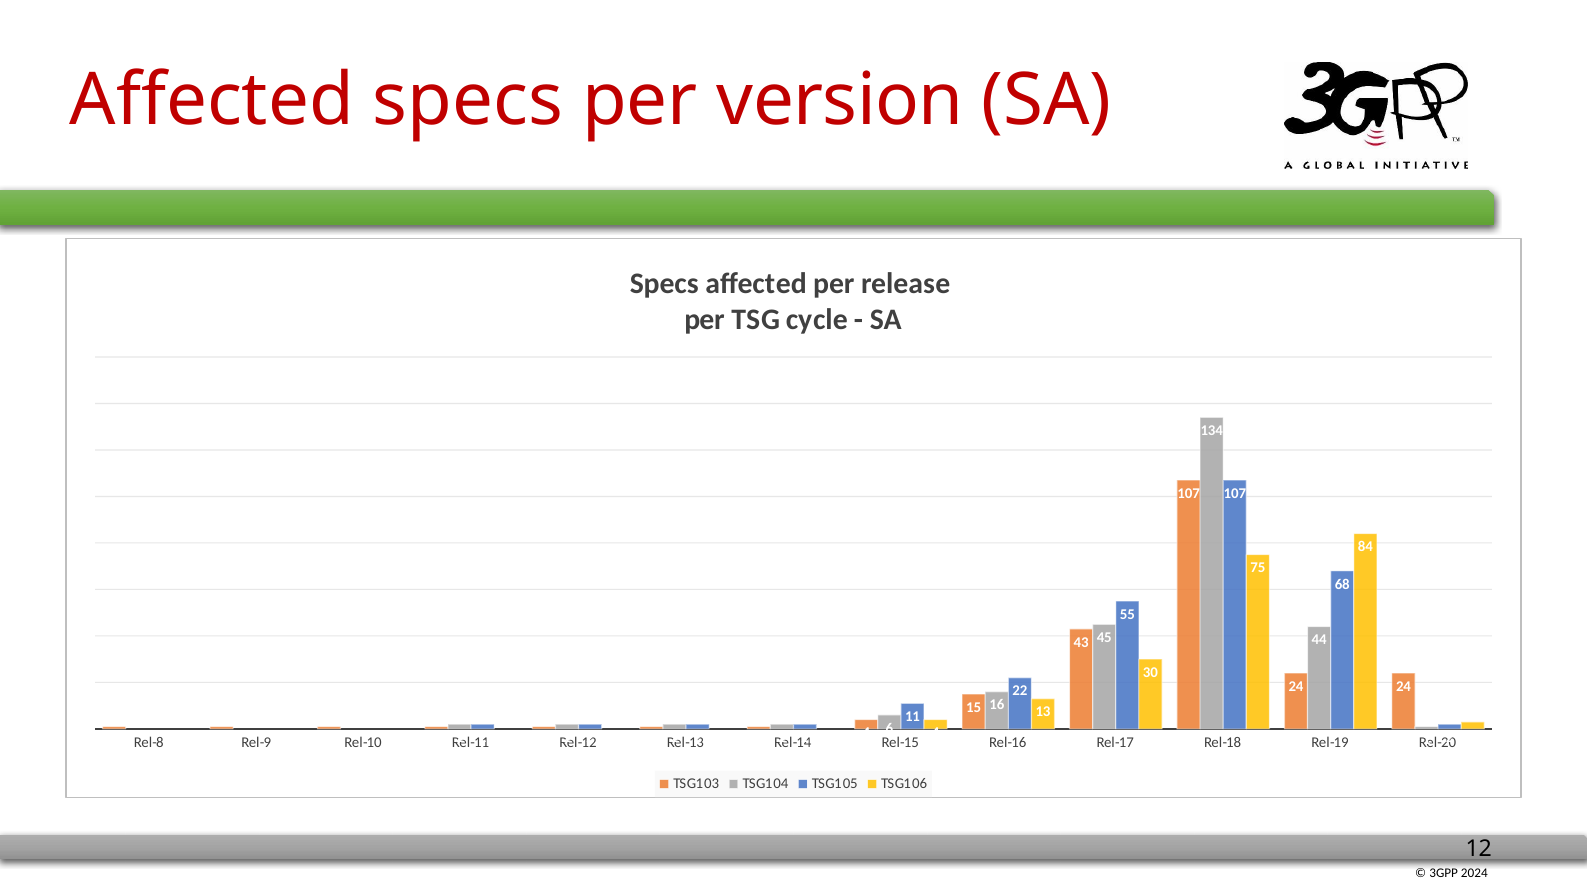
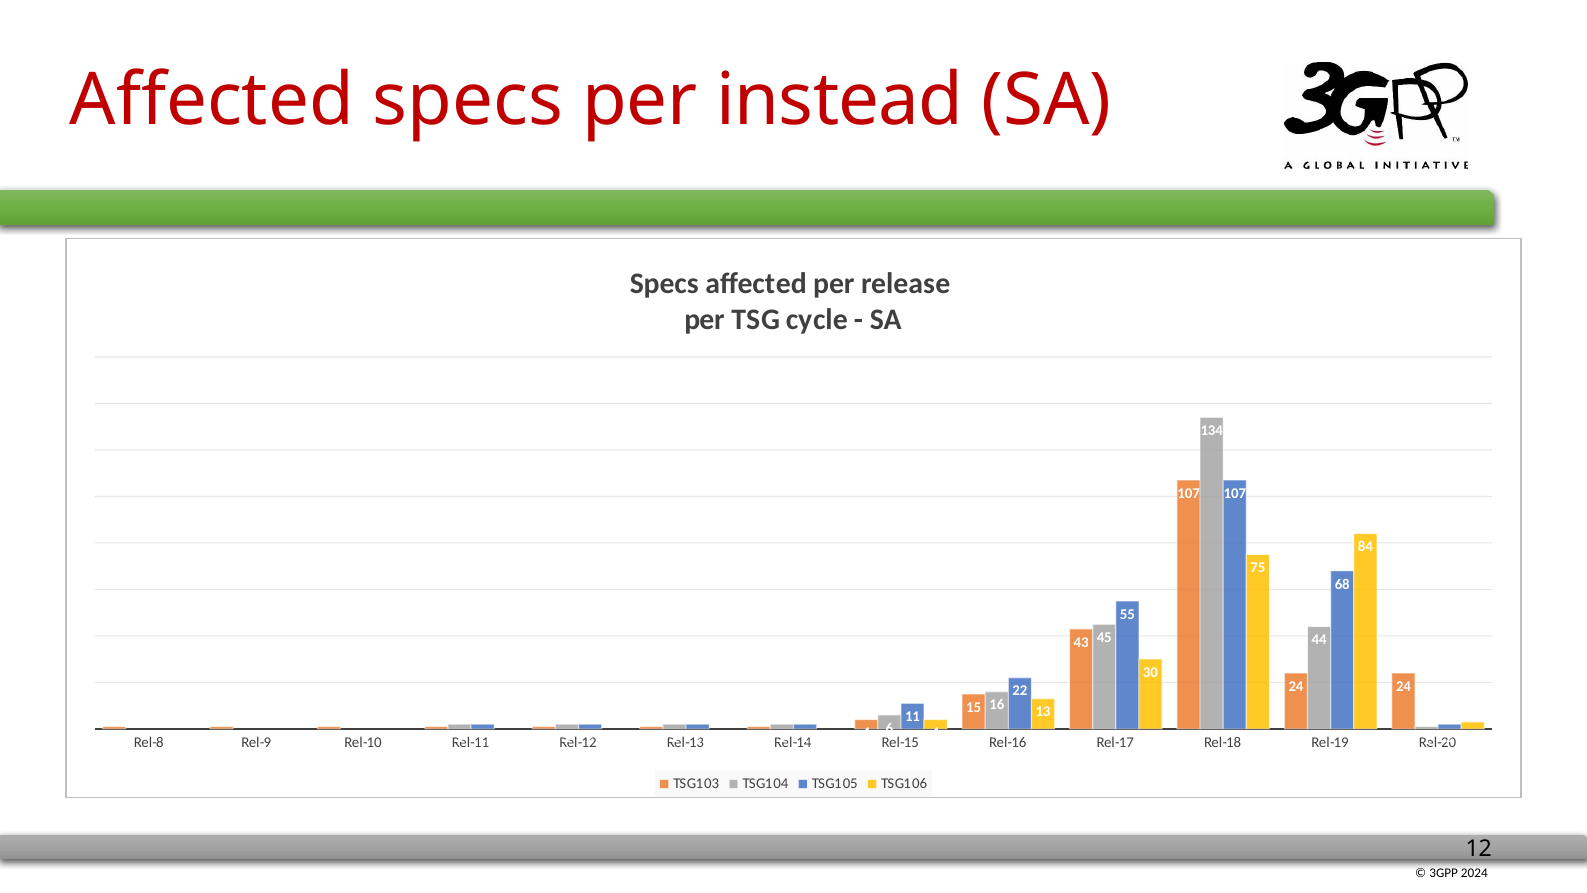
version: version -> instead (840, 101)
